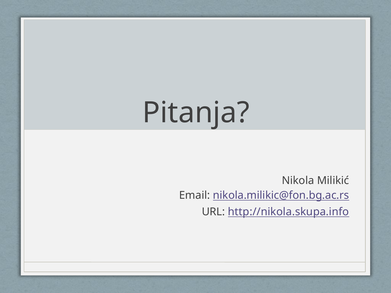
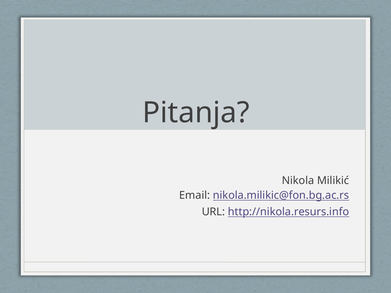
http://nikola.skupa.info: http://nikola.skupa.info -> http://nikola.resurs.info (289, 212)
